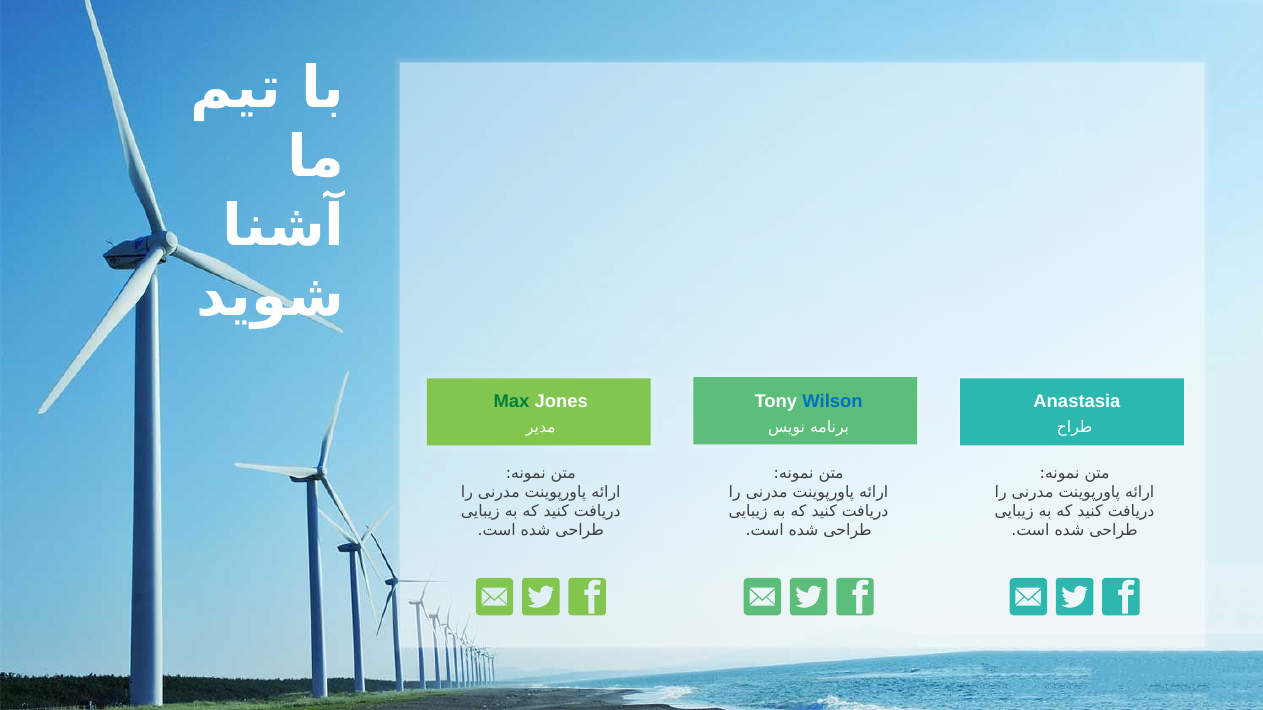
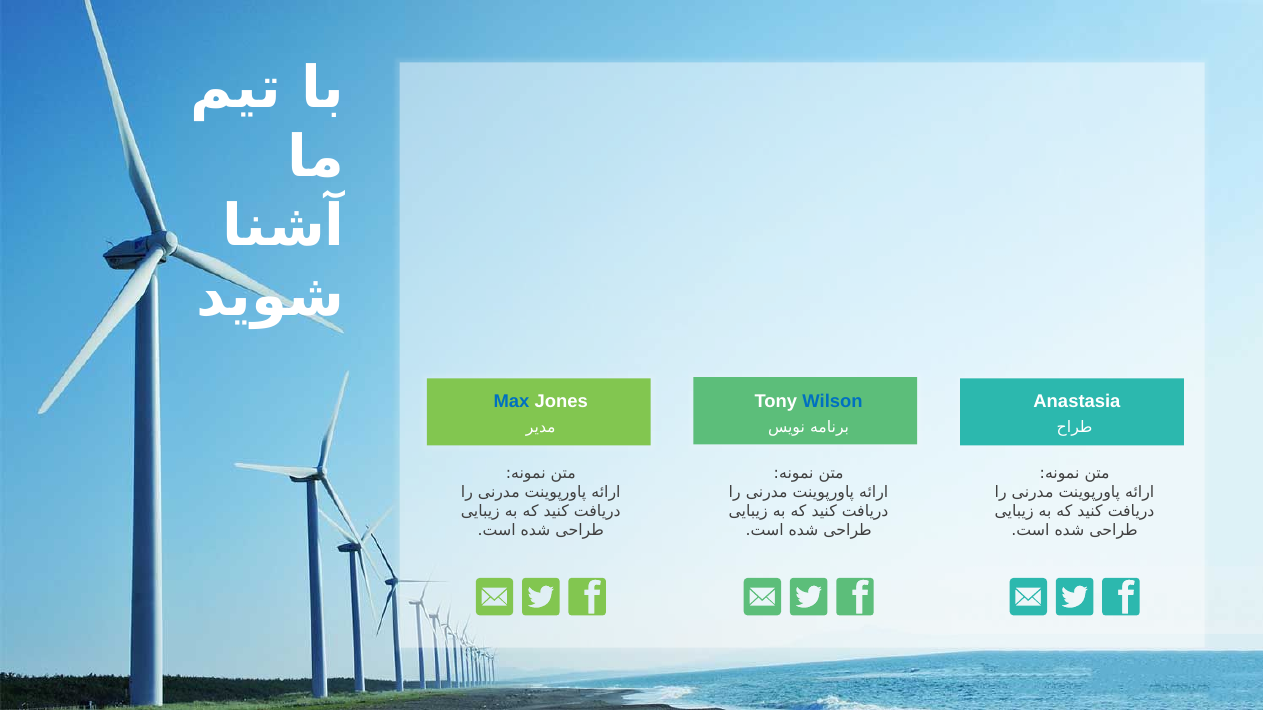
Max colour: green -> blue (511, 401)
